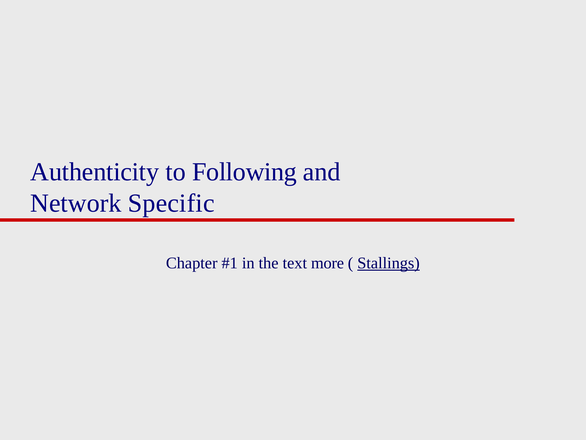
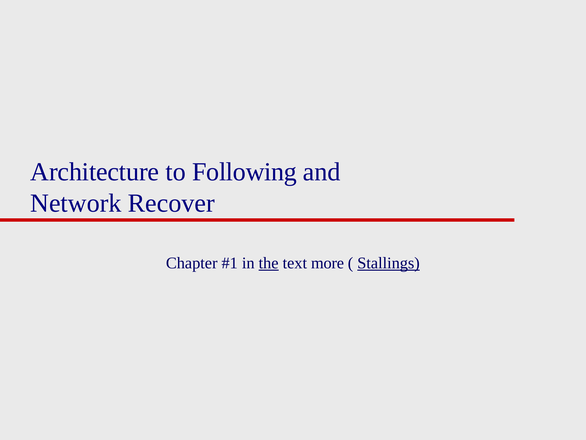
Authenticity: Authenticity -> Architecture (95, 172)
Specific: Specific -> Recover (171, 203)
the underline: none -> present (269, 263)
